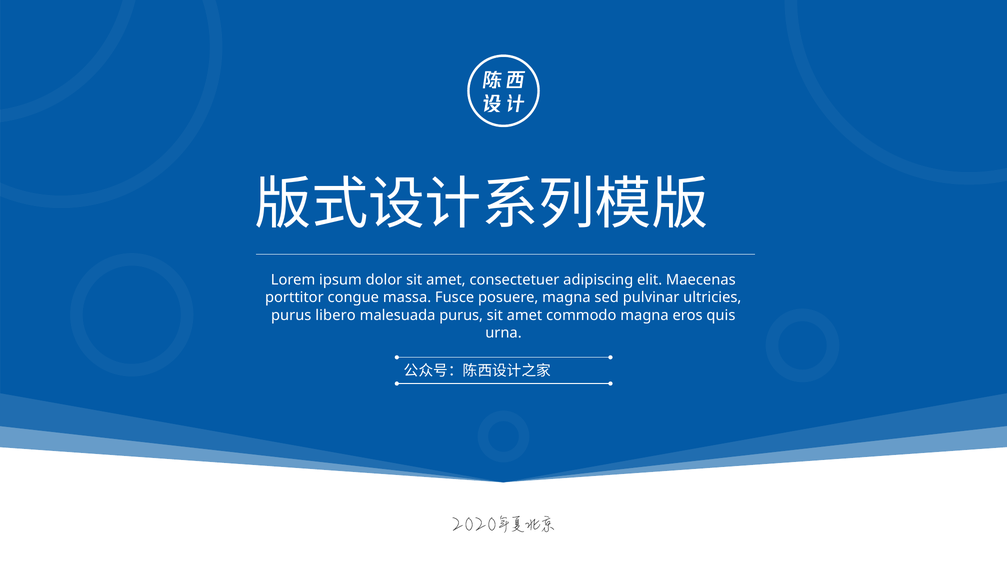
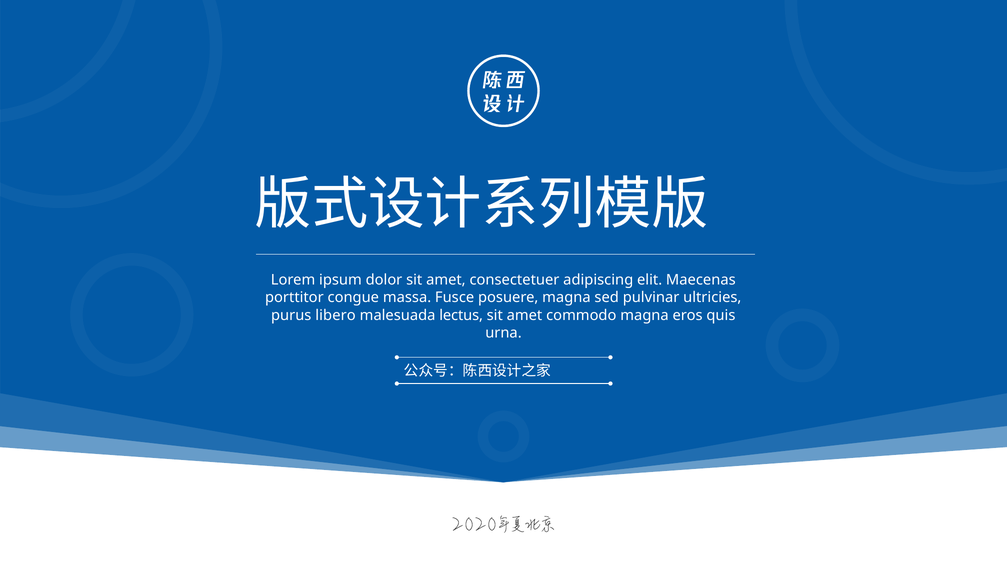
malesuada purus: purus -> lectus (461, 315)
